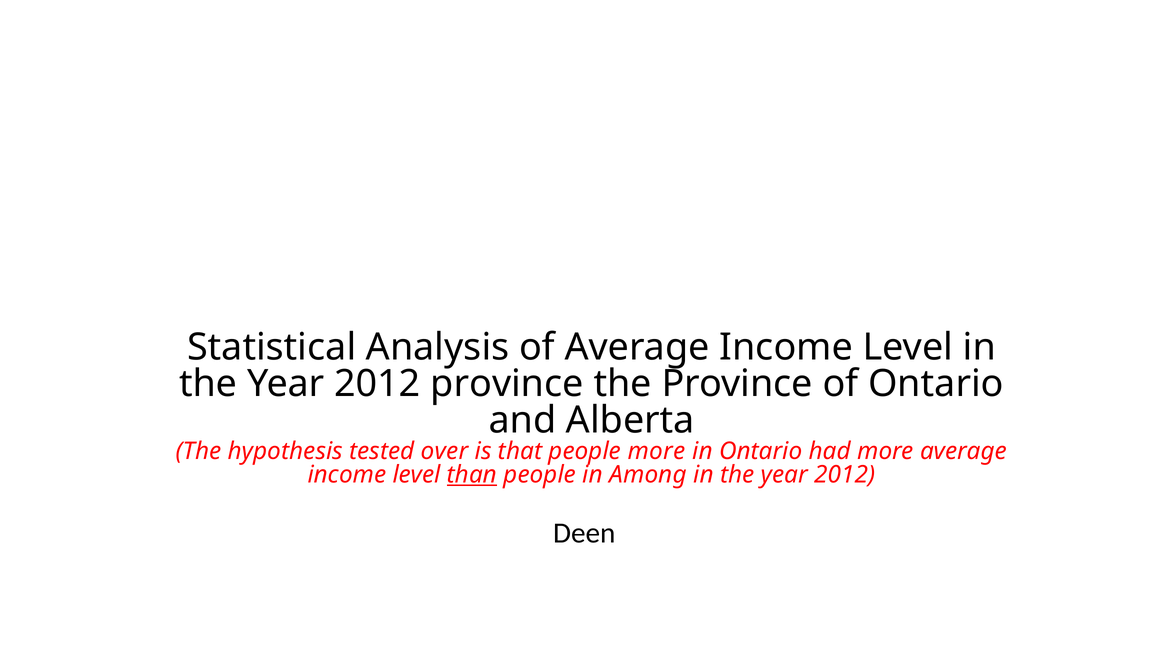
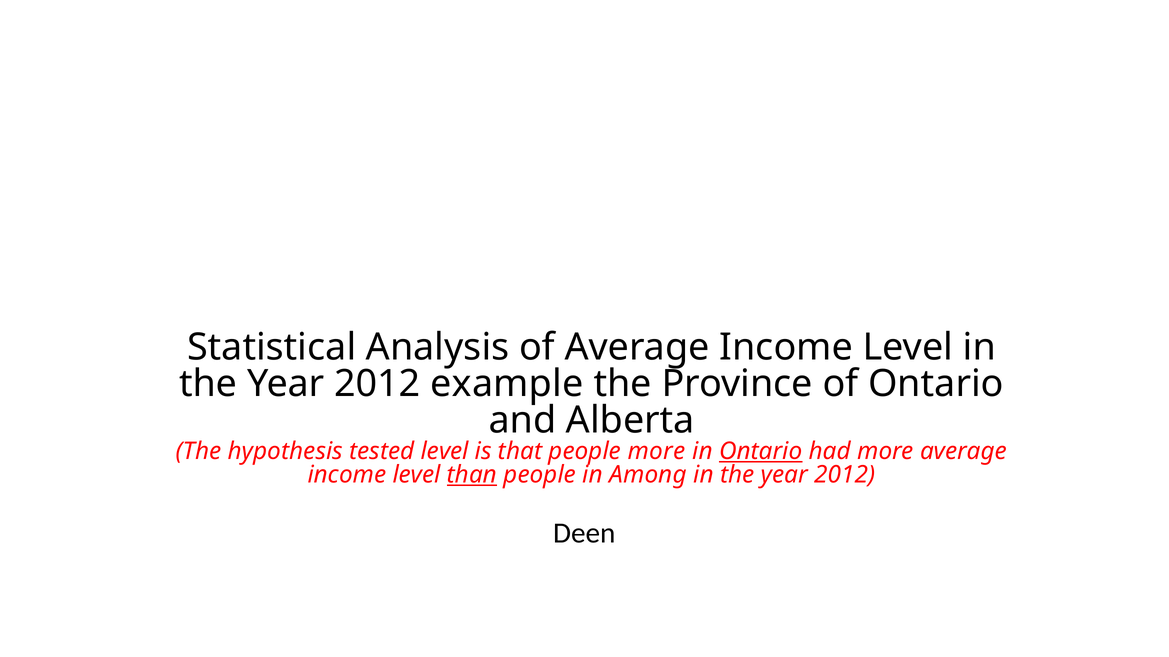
2012 province: province -> example (507, 384)
tested over: over -> level (445, 452)
Ontario underline: none -> present (761, 452)
